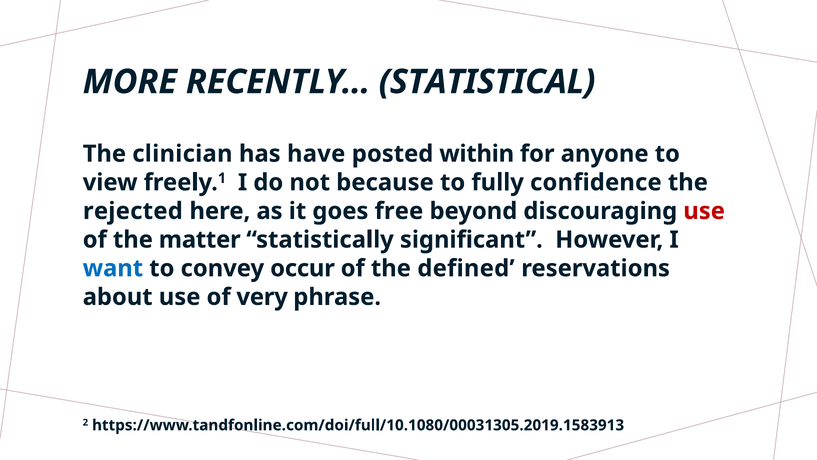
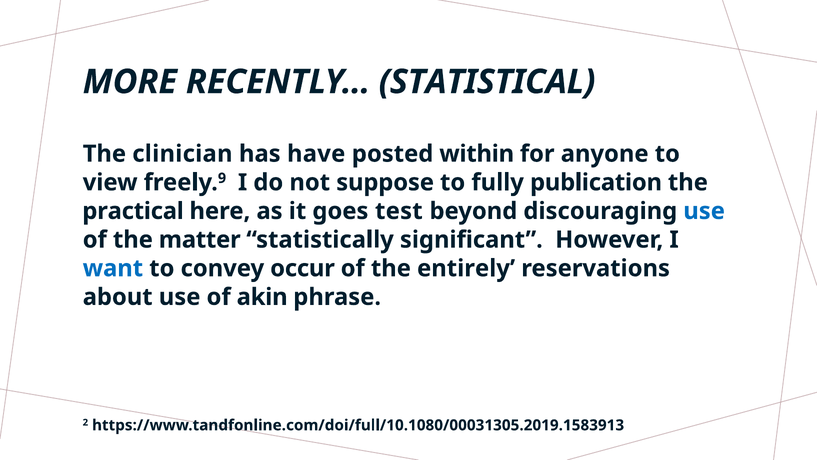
1: 1 -> 9 (222, 178)
because: because -> suppose (385, 182)
confidence: confidence -> publication (596, 182)
rejected: rejected -> practical (133, 211)
free: free -> test (399, 211)
use colour: red -> blue (704, 211)
defined: defined -> entirely (466, 268)
very: very -> akin (262, 297)
